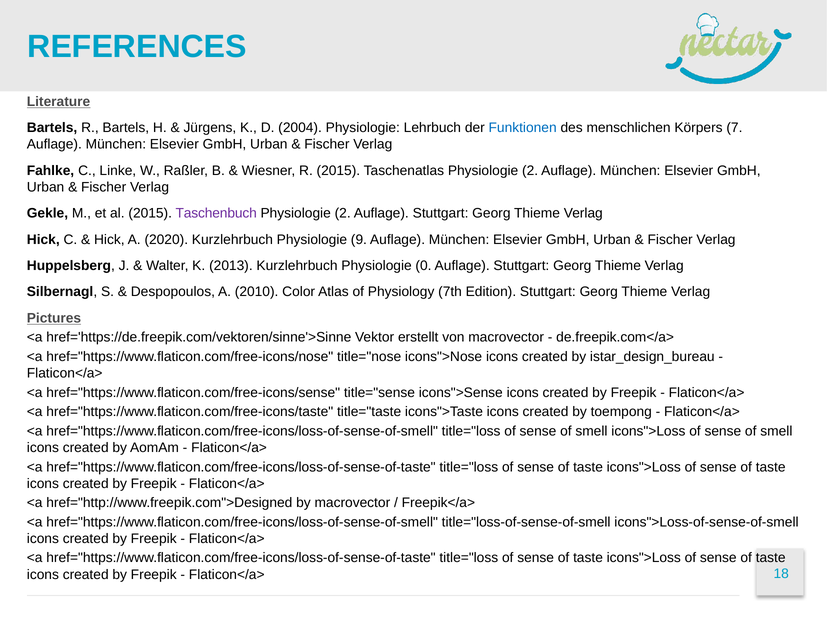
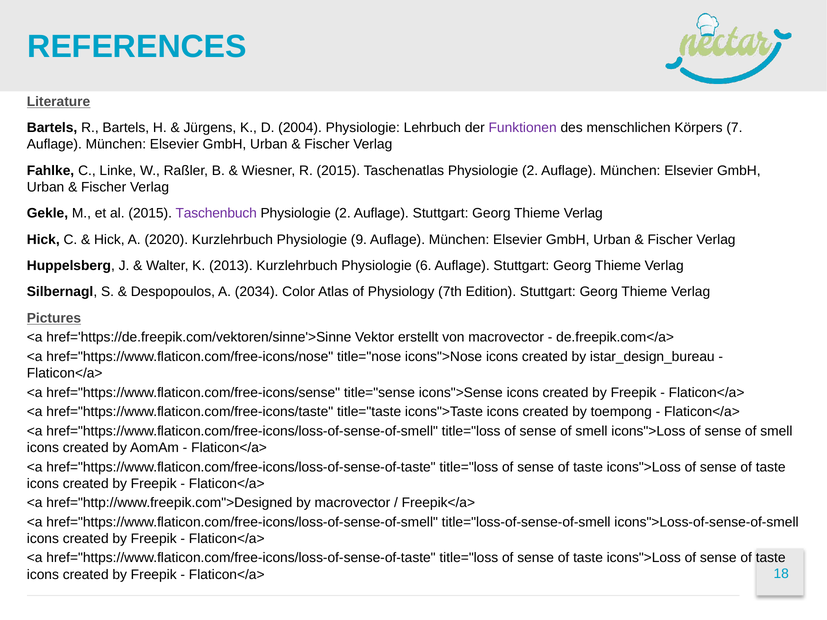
Funktionen colour: blue -> purple (523, 128)
0: 0 -> 6 (424, 266)
2010: 2010 -> 2034 (257, 292)
